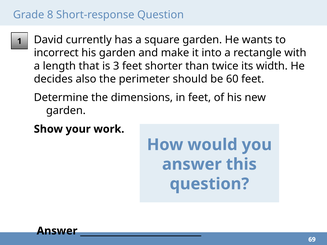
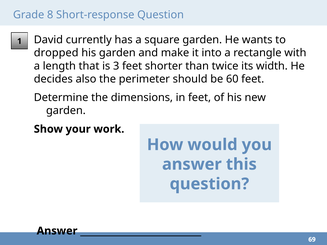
incorrect: incorrect -> dropped (56, 53)
